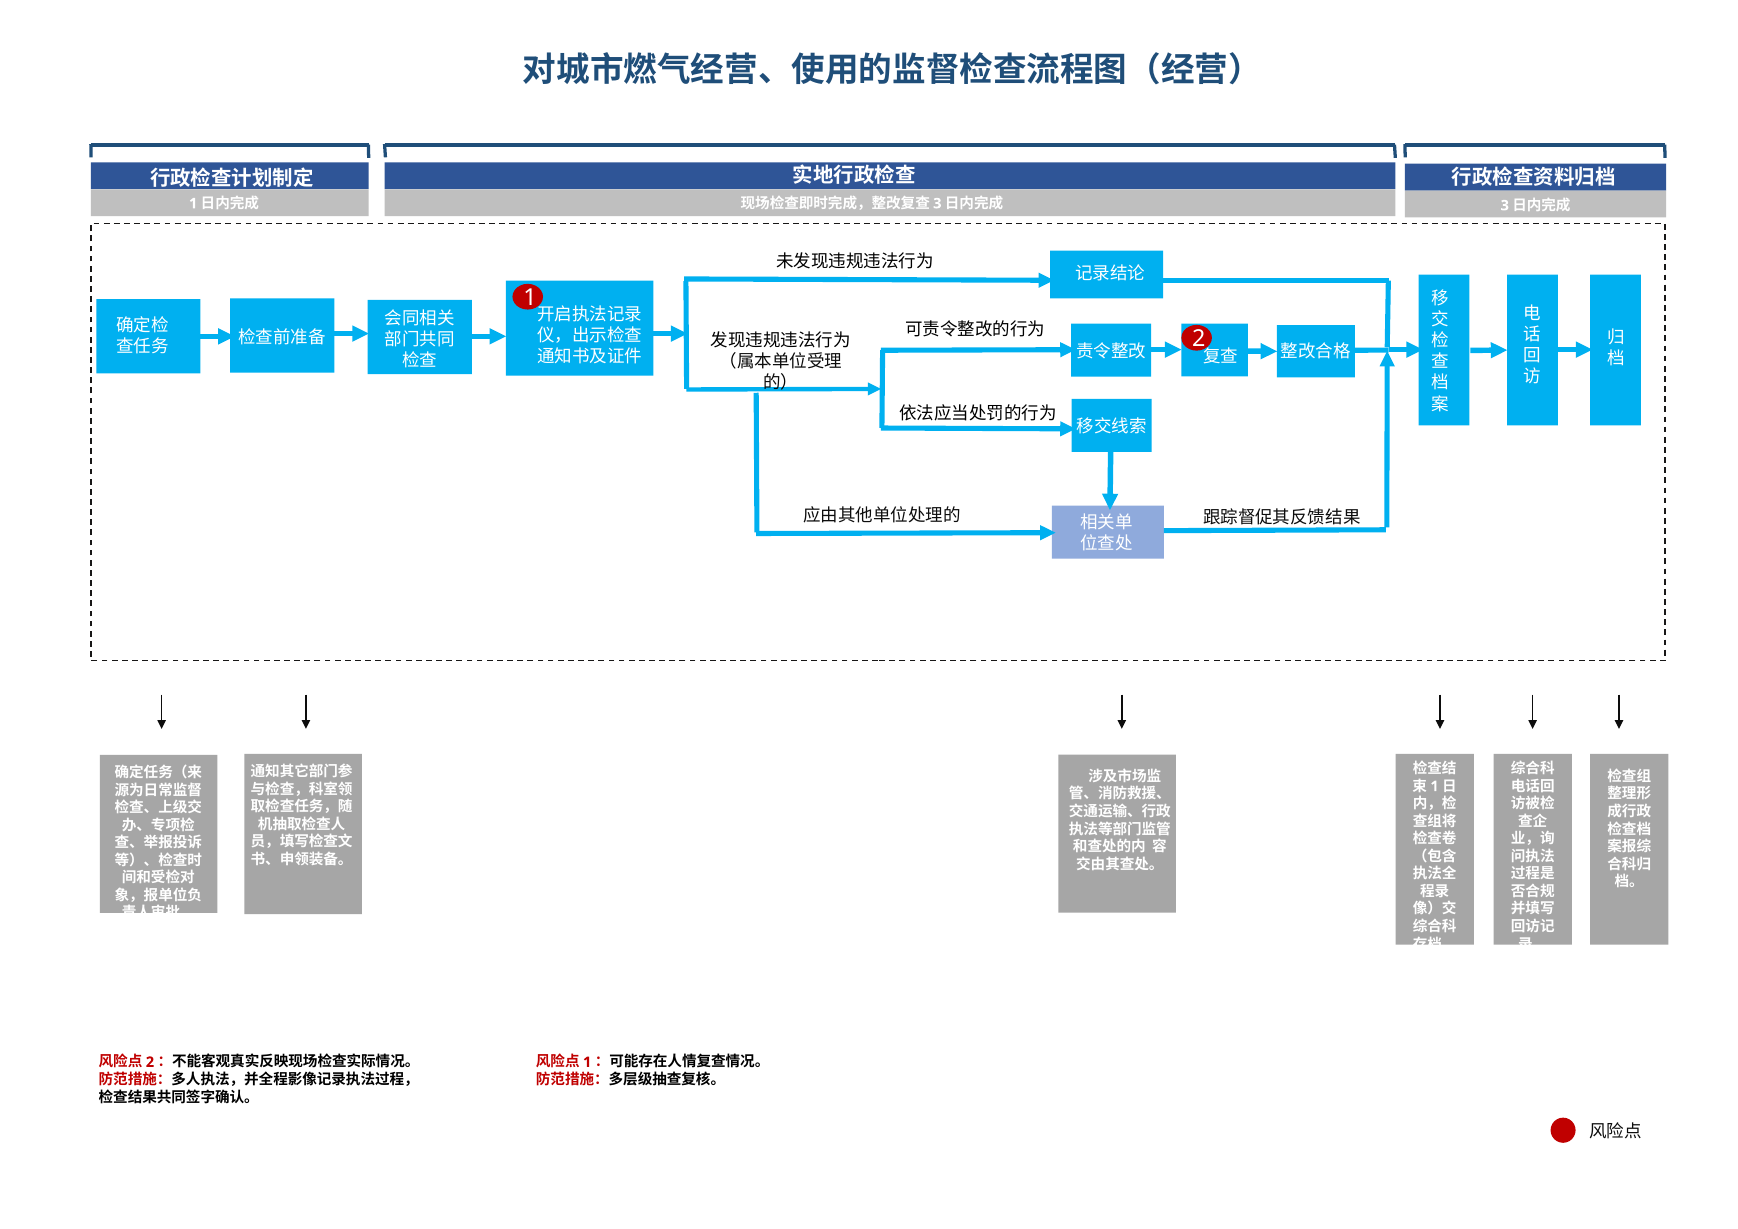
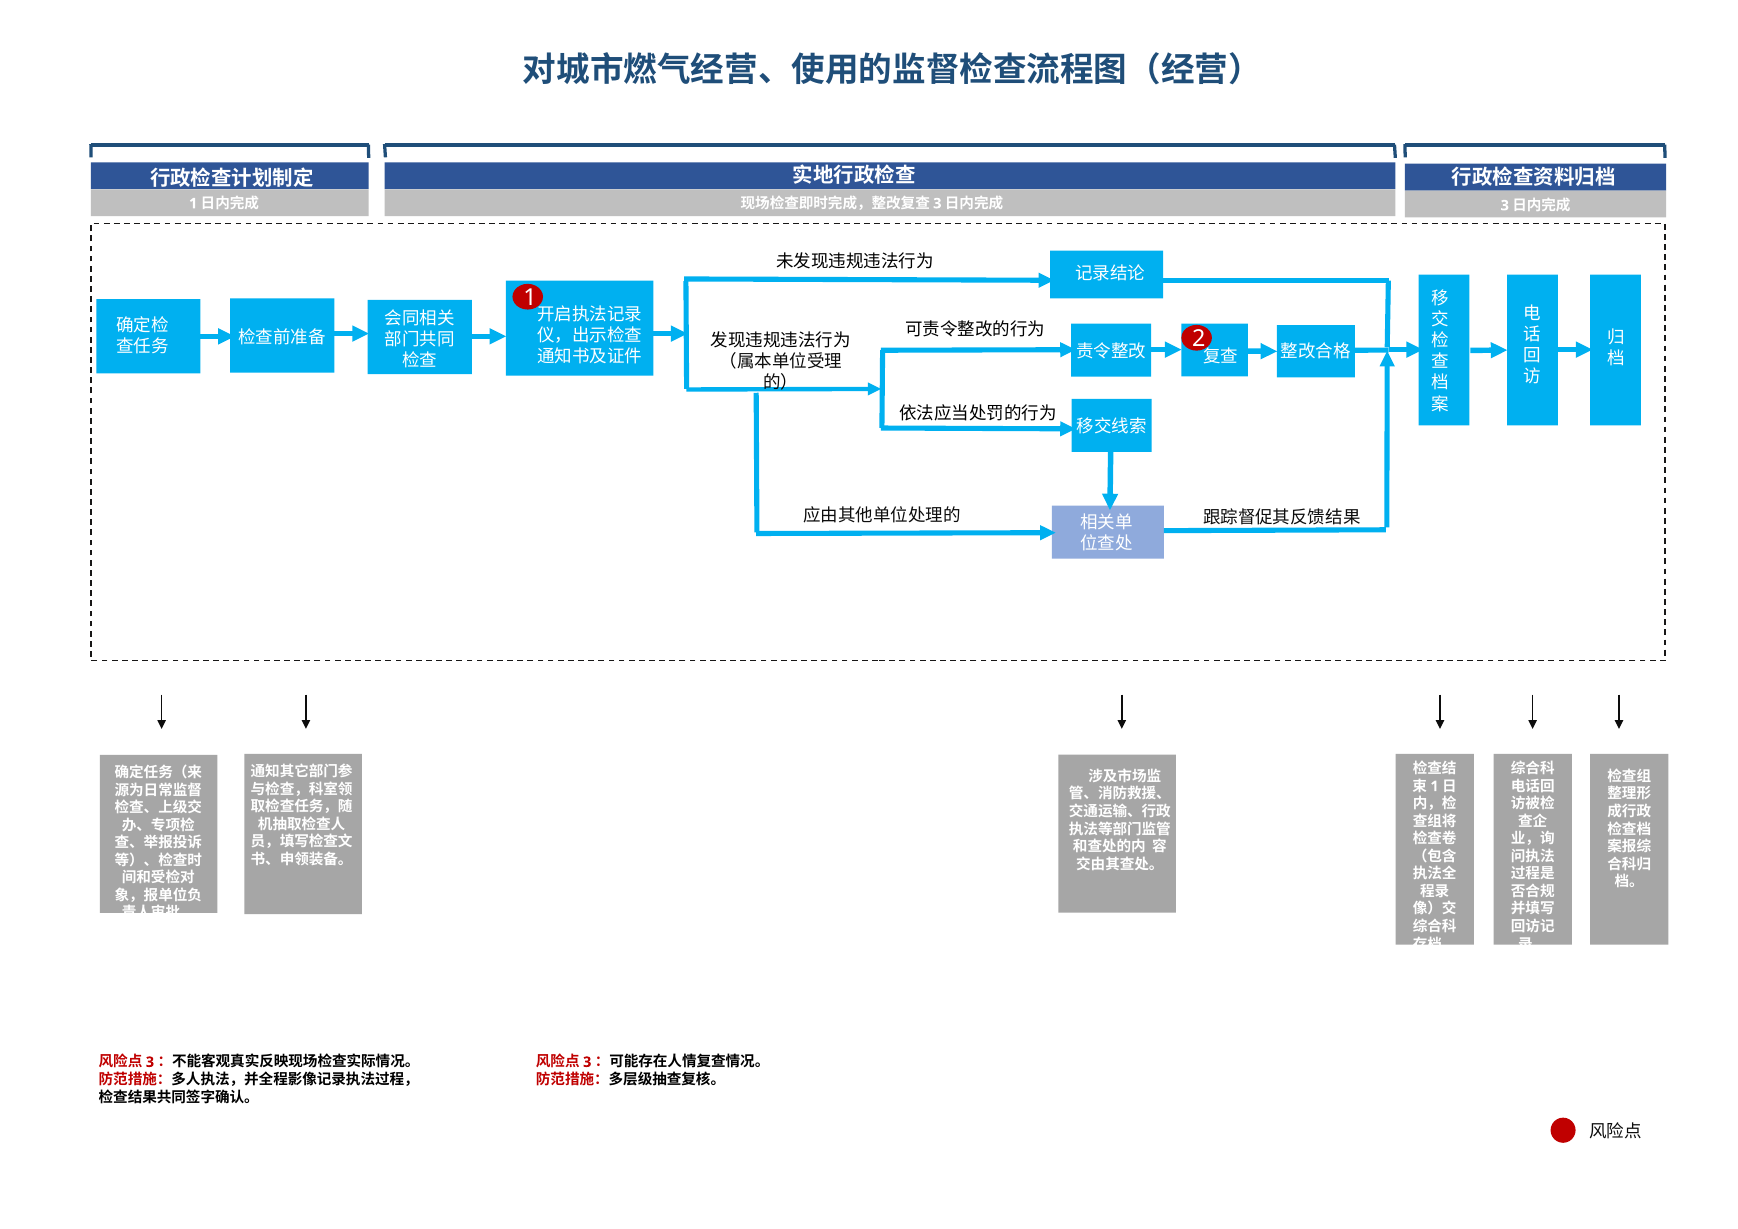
2: 2 -> 3 (150, 1062)
1: 1 -> 3 (587, 1062)
